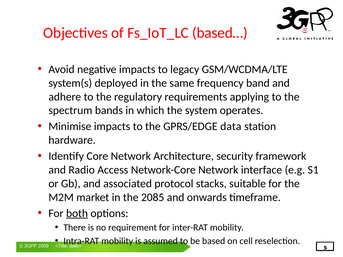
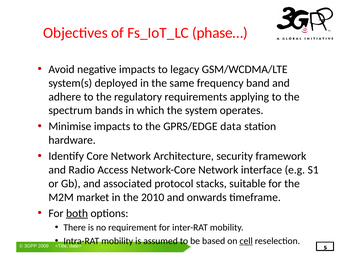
based…: based… -> phase… (220, 33)
2085: 2085 -> 2010 (153, 197)
cell underline: none -> present (246, 241)
